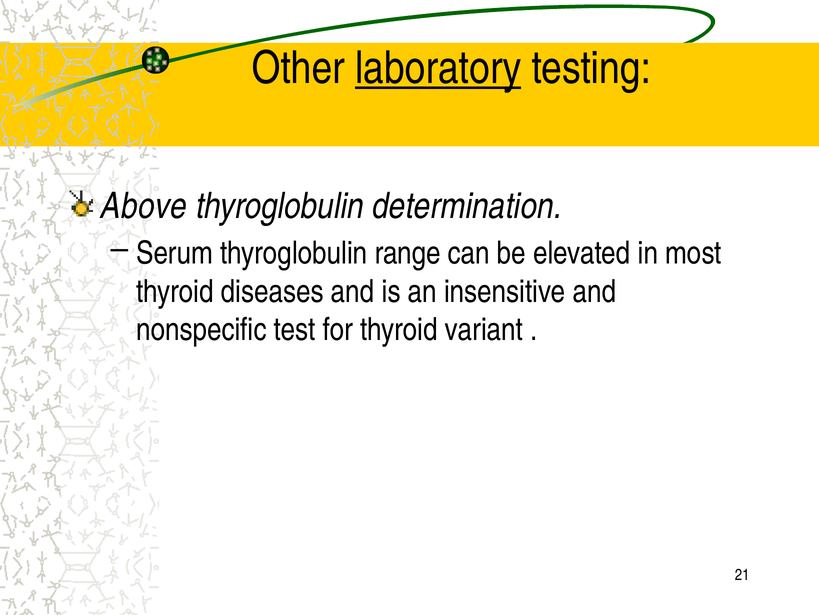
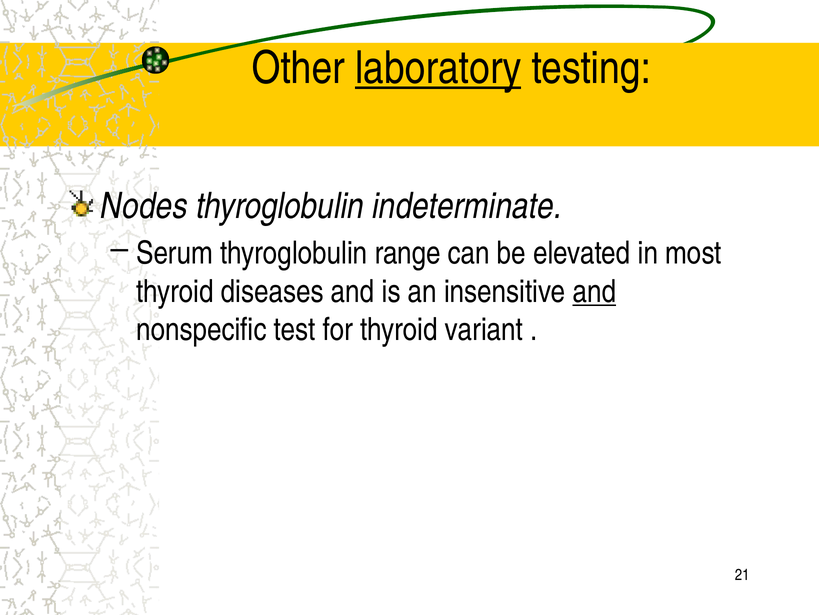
Above: Above -> Nodes (144, 206)
determination: determination -> indeterminate (467, 206)
and underline: none -> present (594, 291)
